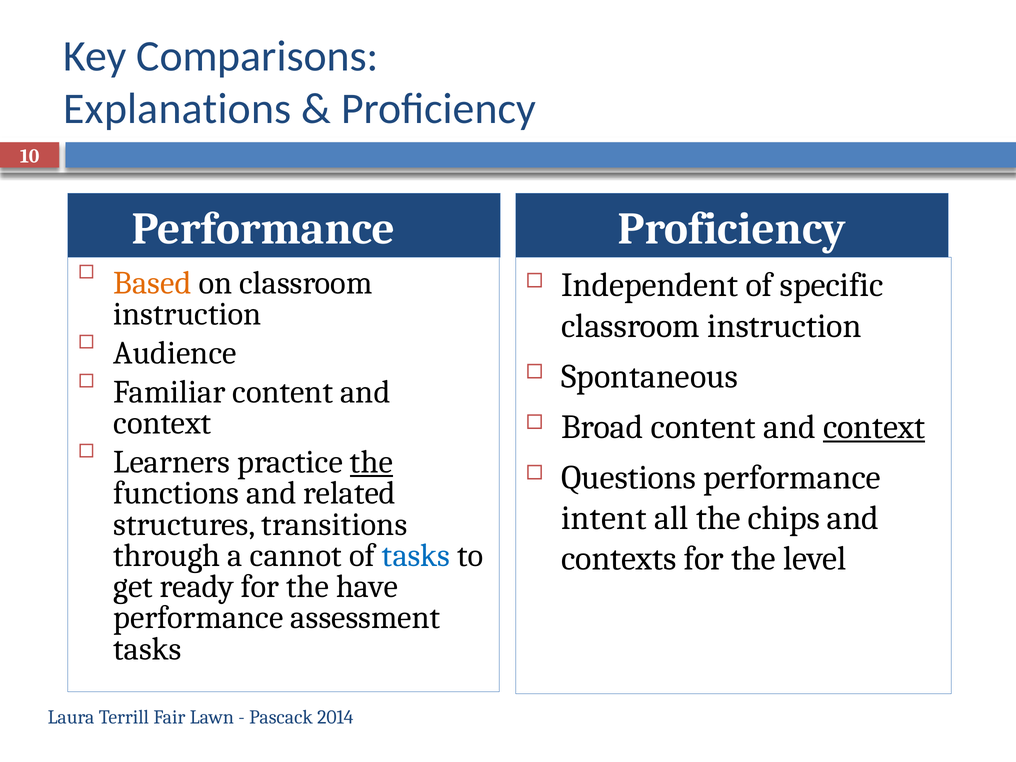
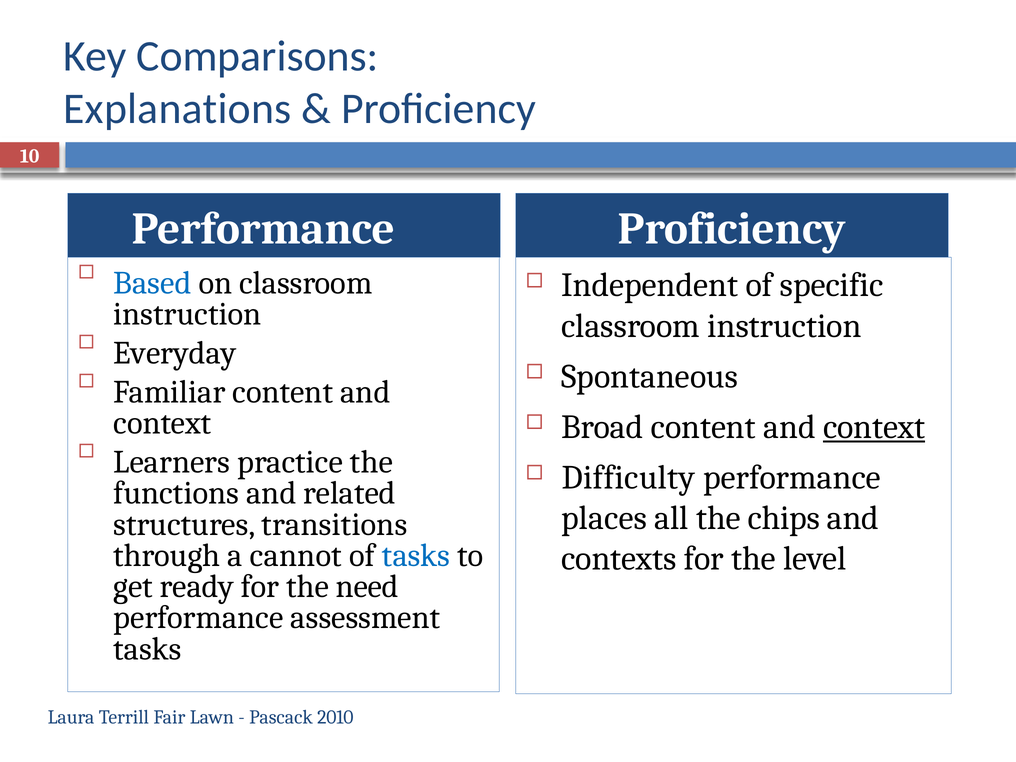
Based colour: orange -> blue (152, 283)
Audience: Audience -> Everyday (175, 353)
the underline: present -> none (371, 462)
Questions: Questions -> Difficulty (628, 477)
intent: intent -> places (604, 518)
have: have -> need (367, 587)
2014: 2014 -> 2010 (335, 717)
